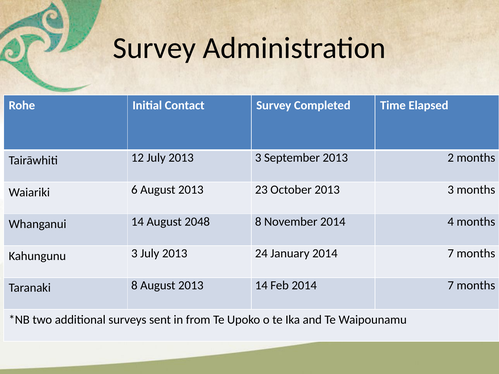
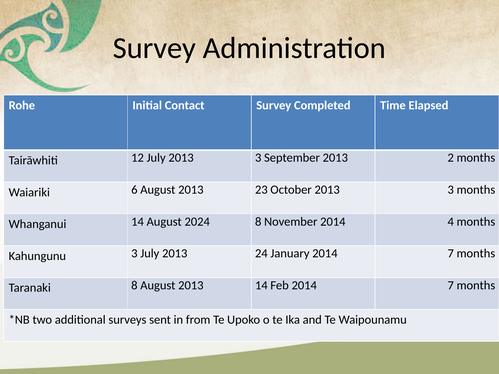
2048: 2048 -> 2024 (197, 222)
